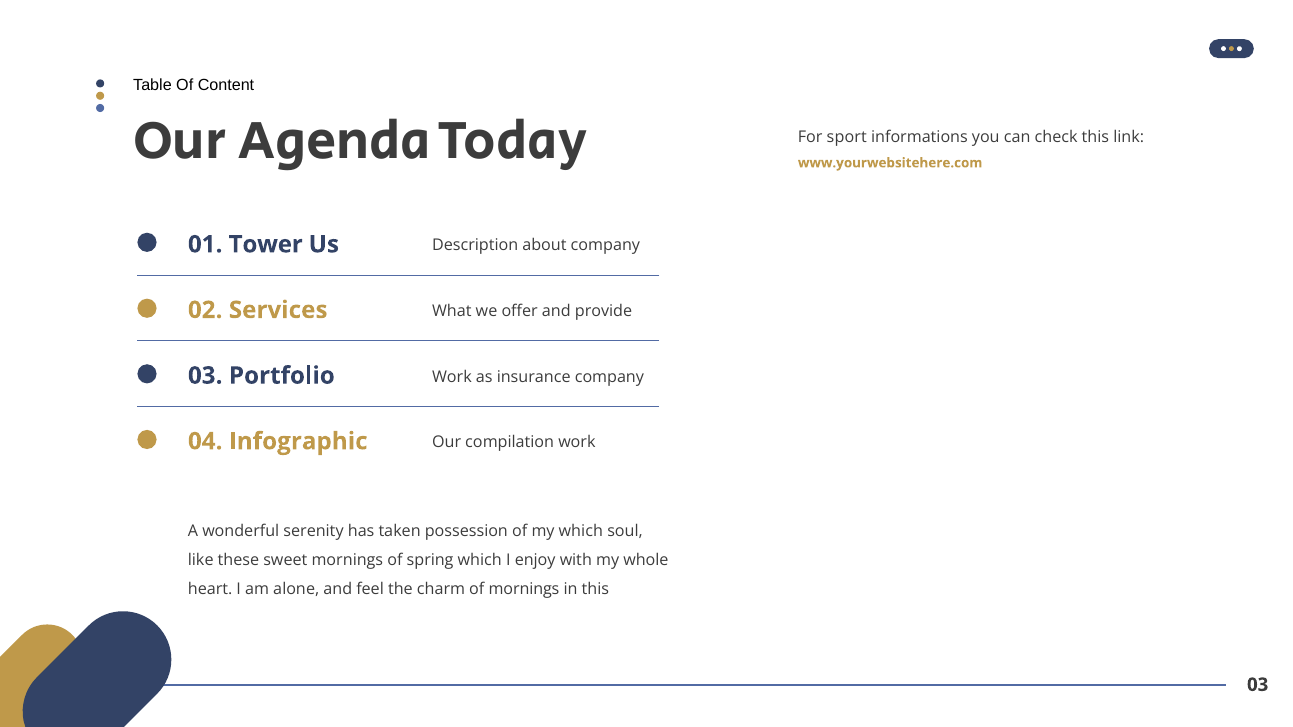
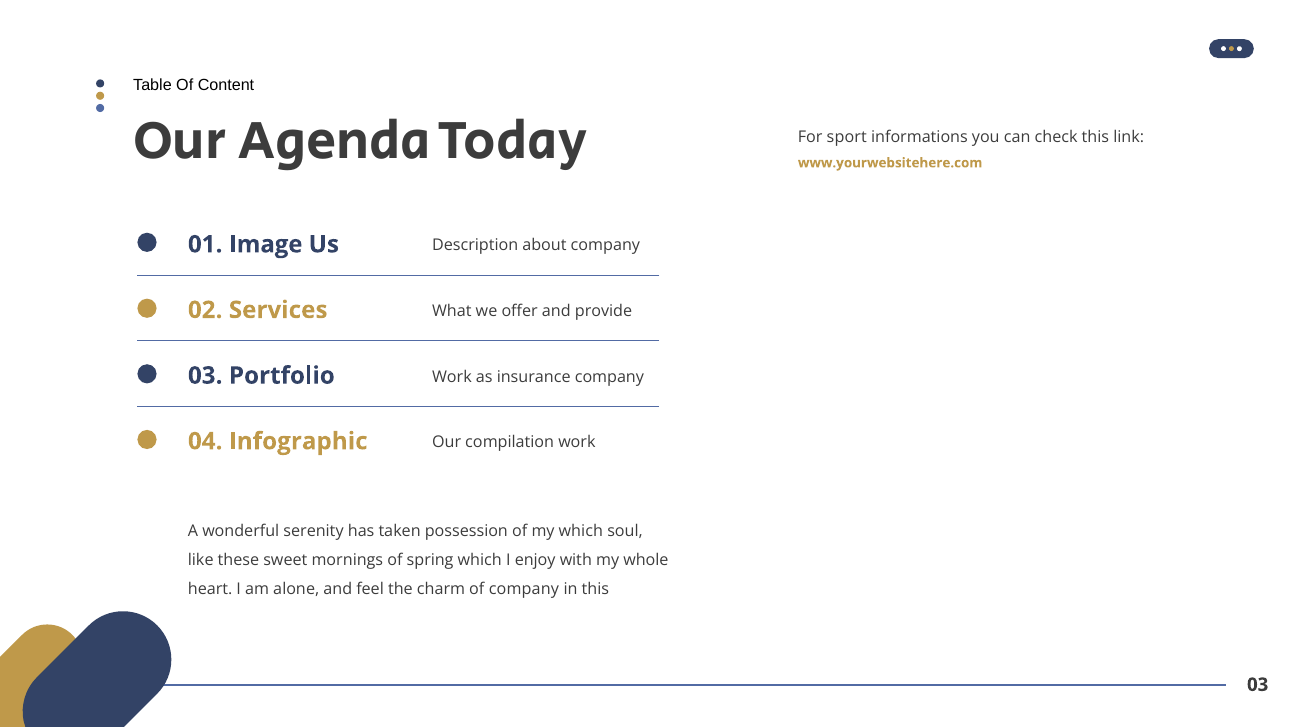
Tower: Tower -> Image (266, 245)
of mornings: mornings -> company (524, 589)
